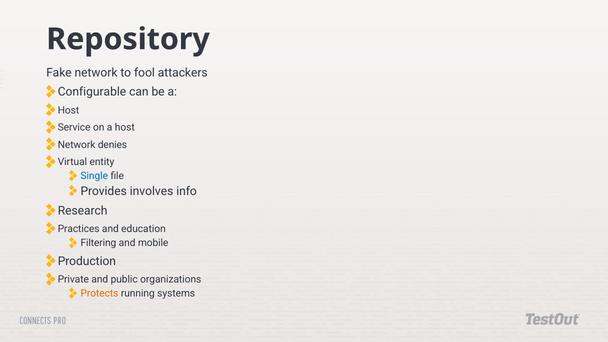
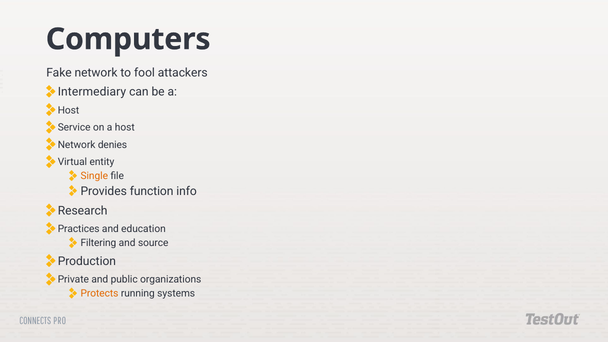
Repository: Repository -> Computers (128, 39)
Configurable: Configurable -> Intermediary (92, 92)
Single colour: blue -> orange (94, 176)
involves: involves -> function (152, 191)
mobile: mobile -> source (153, 243)
